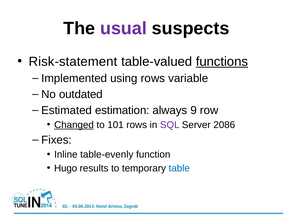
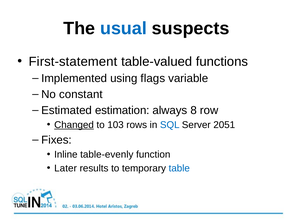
usual colour: purple -> blue (123, 28)
Risk-statement: Risk-statement -> First-statement (73, 61)
functions underline: present -> none (222, 61)
using rows: rows -> flags (153, 78)
outdated: outdated -> constant (81, 94)
9: 9 -> 8 (194, 110)
101: 101 -> 103 (116, 125)
SQL colour: purple -> blue (170, 125)
2086: 2086 -> 2051 (224, 125)
Hugo: Hugo -> Later (66, 168)
